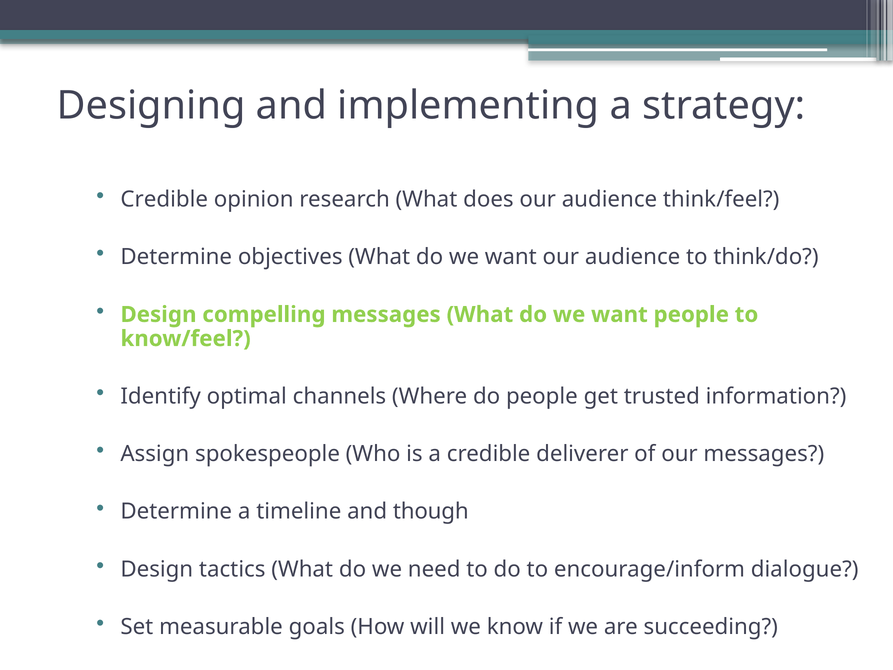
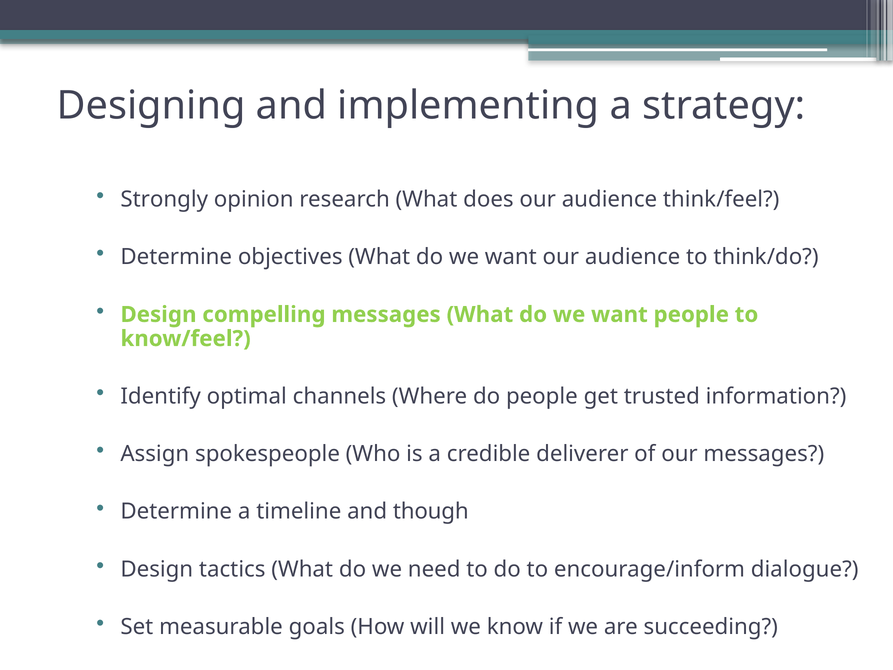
Credible: Credible -> Strongly (164, 199)
